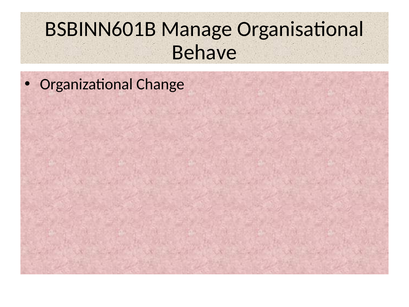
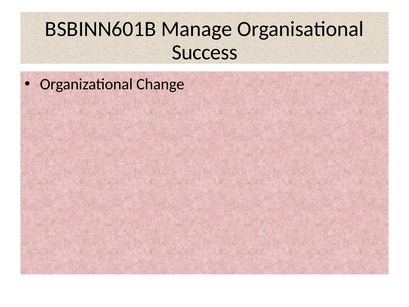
Behave: Behave -> Success (205, 52)
